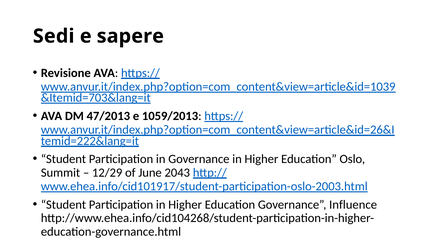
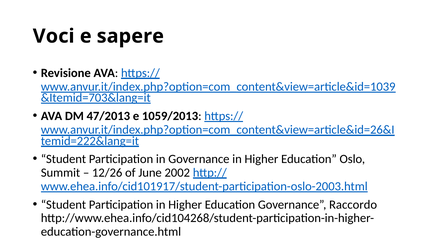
Sedi: Sedi -> Voci (54, 36)
12/29: 12/29 -> 12/26 (107, 173)
2043: 2043 -> 2002 (177, 173)
Influence: Influence -> Raccordo (353, 204)
